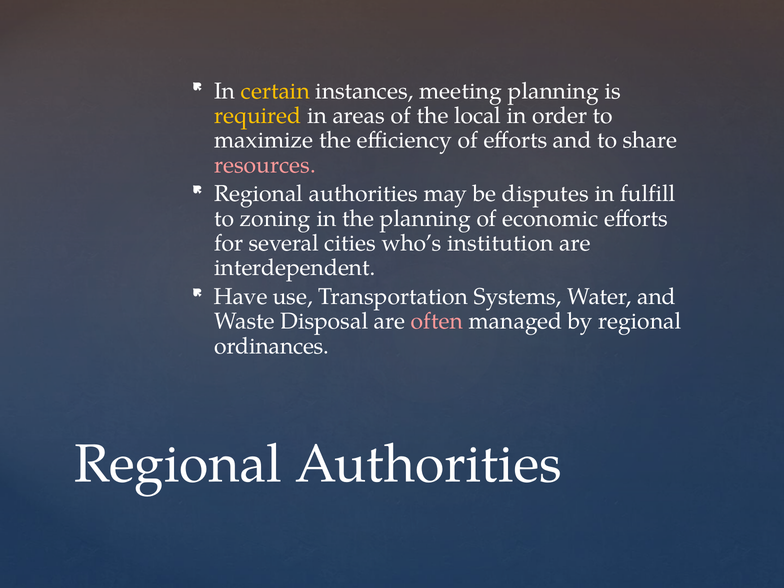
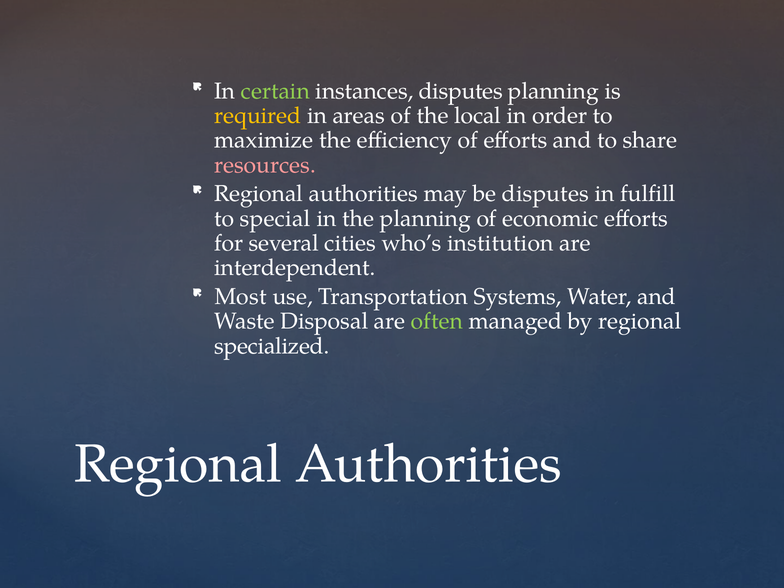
certain colour: yellow -> light green (275, 91)
instances meeting: meeting -> disputes (461, 91)
zoning: zoning -> special (275, 219)
Have: Have -> Most (240, 297)
often colour: pink -> light green (437, 321)
ordinances: ordinances -> specialized (272, 346)
